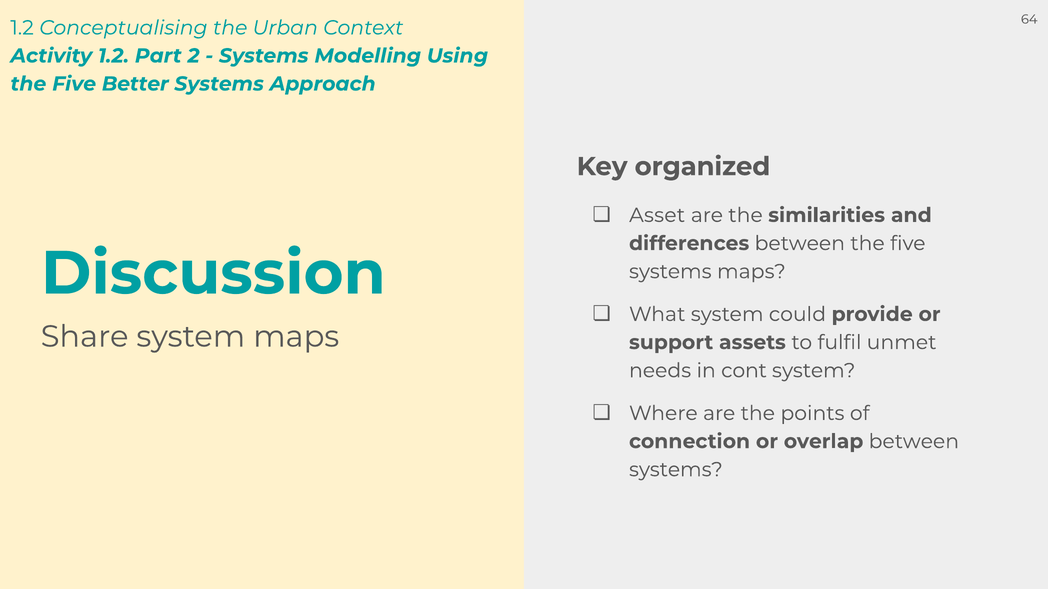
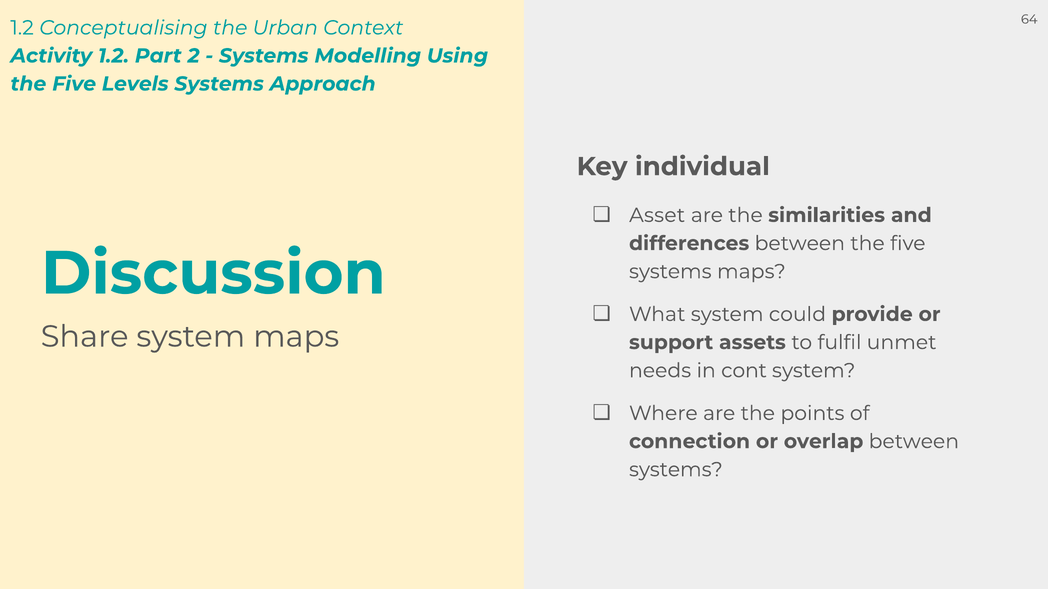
Better: Better -> Levels (135, 84)
organized: organized -> individual (702, 167)
